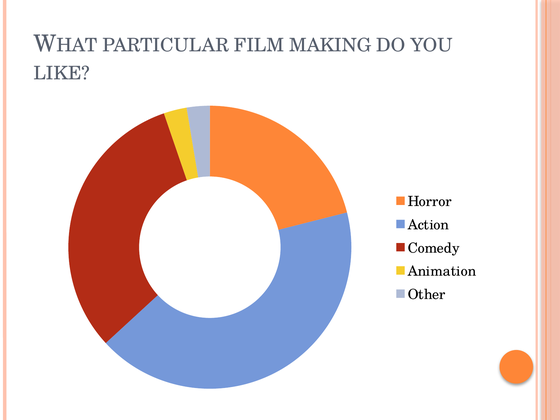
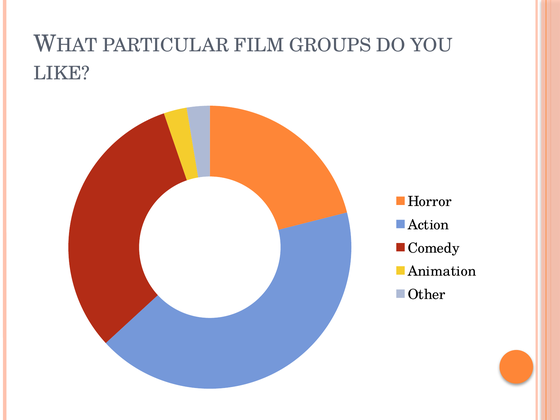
MAKING: MAKING -> GROUPS (330, 45)
